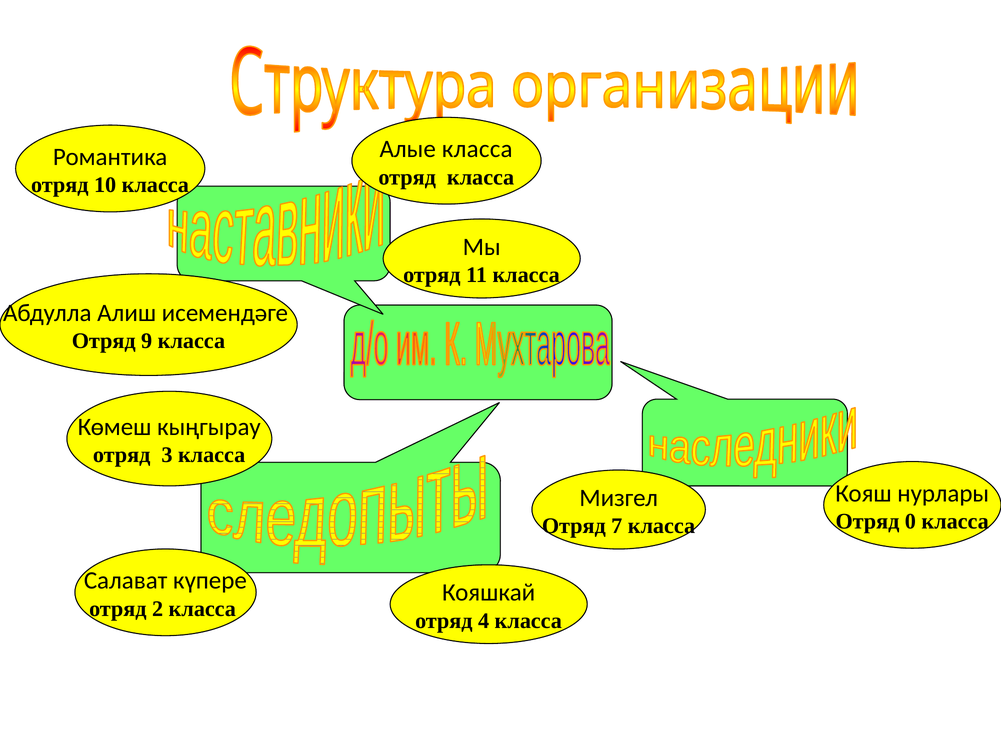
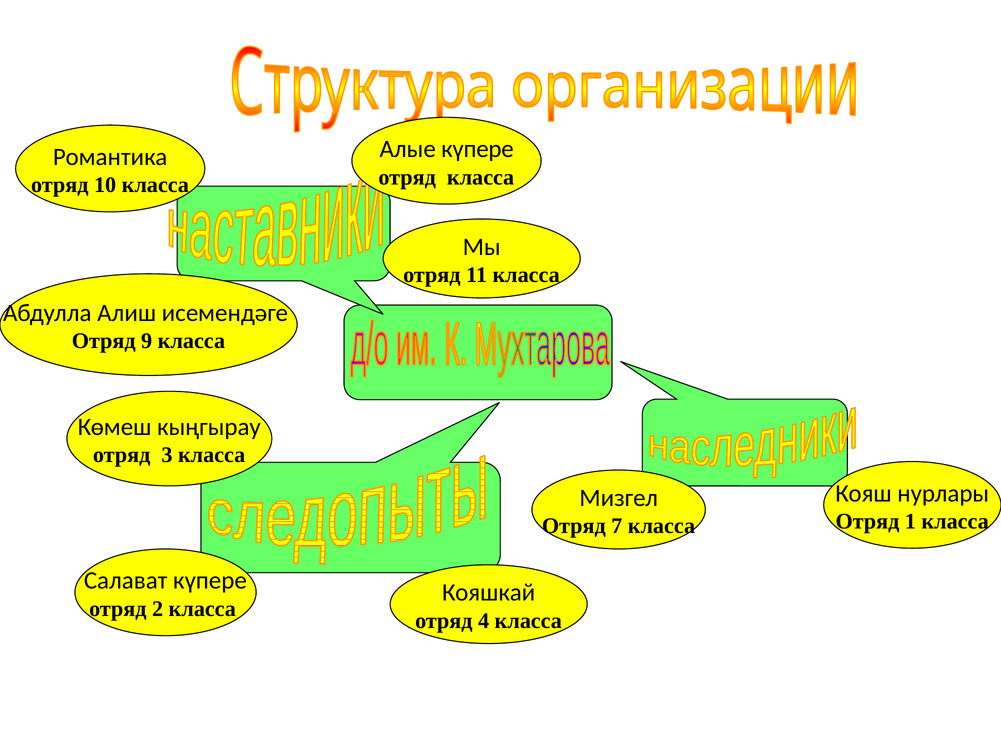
Алые класса: класса -> күпере (477, 149)
0: 0 -> 1 (910, 521)
